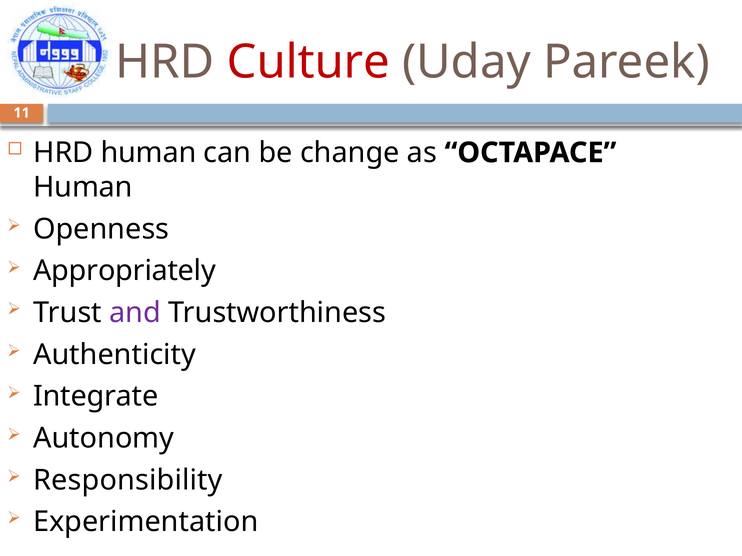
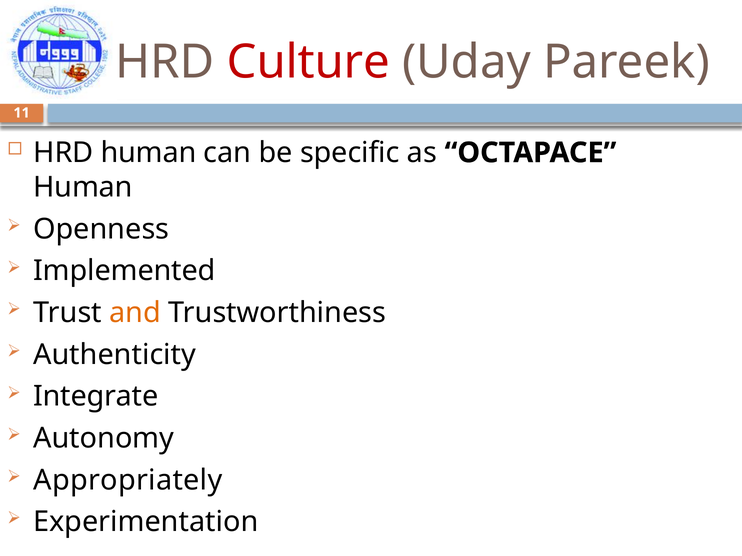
change: change -> specific (350, 153)
Appropriately: Appropriately -> Implemented (124, 271)
and colour: purple -> orange (135, 313)
Responsibility: Responsibility -> Appropriately (128, 481)
